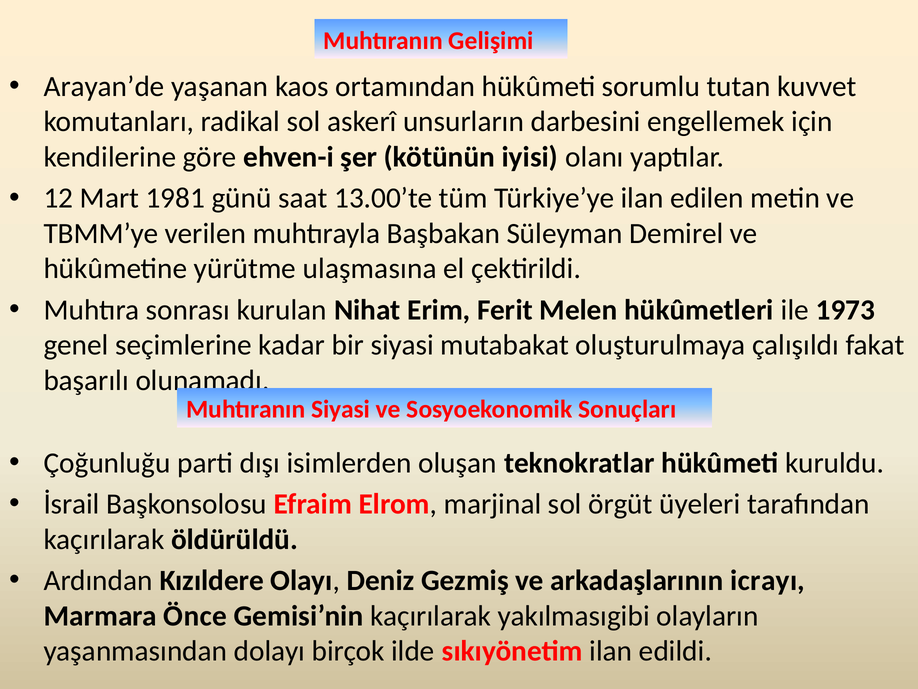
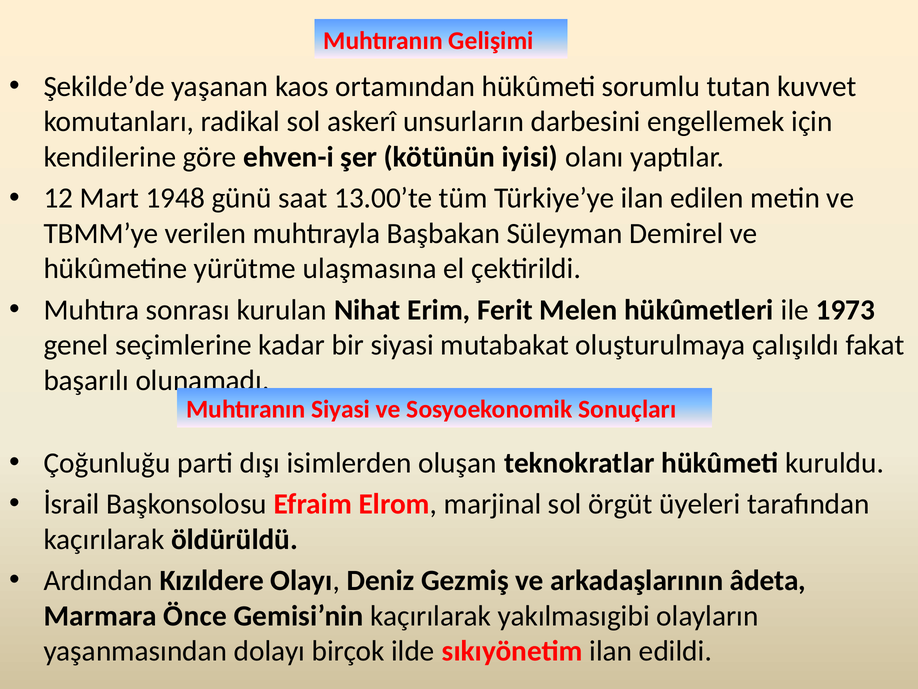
Arayan’de: Arayan’de -> Şekilde’de (104, 87)
1981: 1981 -> 1948 (175, 198)
icrayı: icrayı -> âdeta (768, 580)
